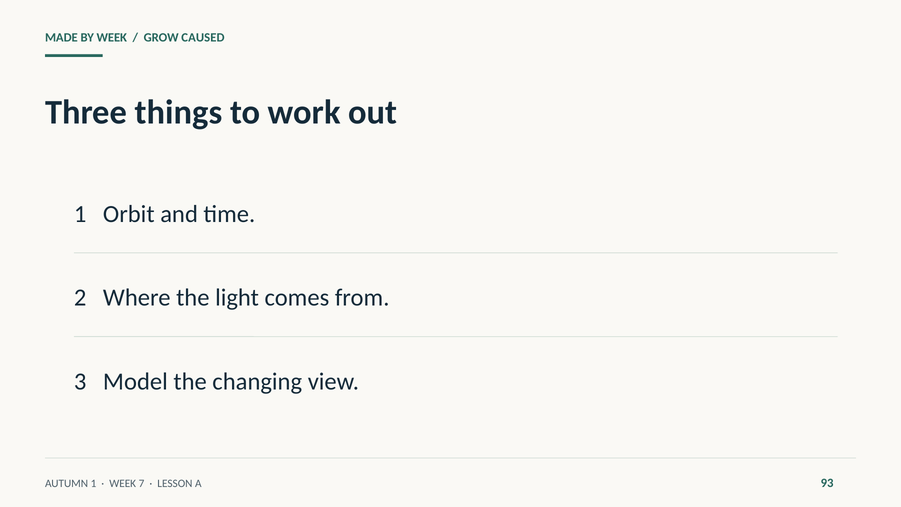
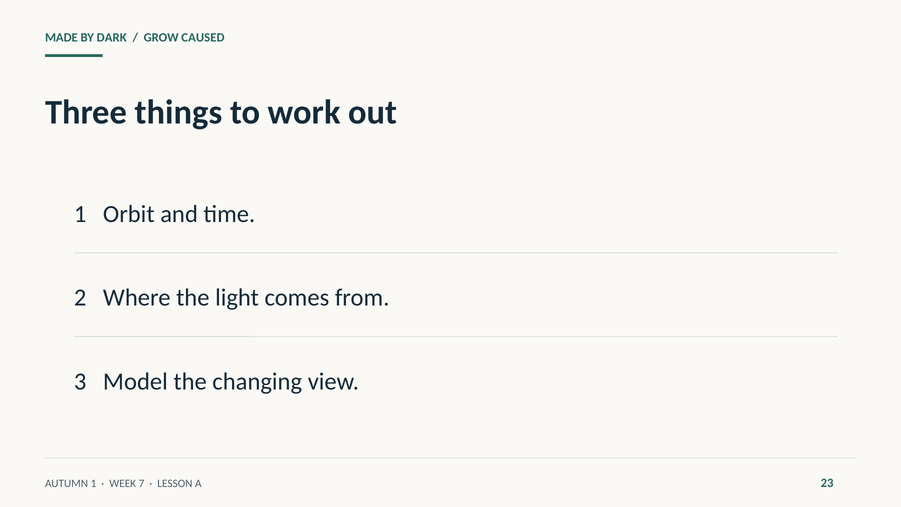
BY WEEK: WEEK -> DARK (112, 38)
93: 93 -> 23 (827, 483)
